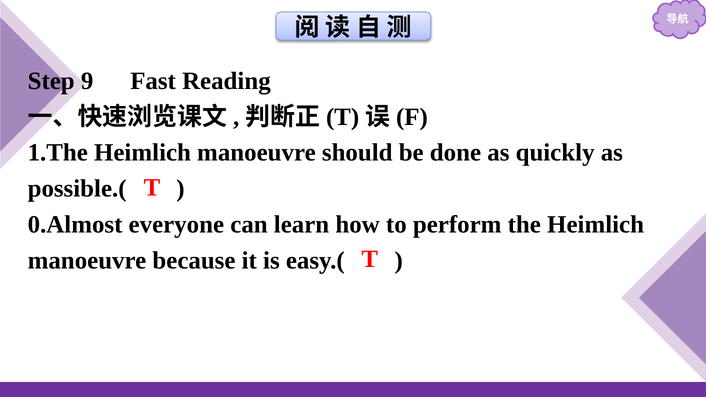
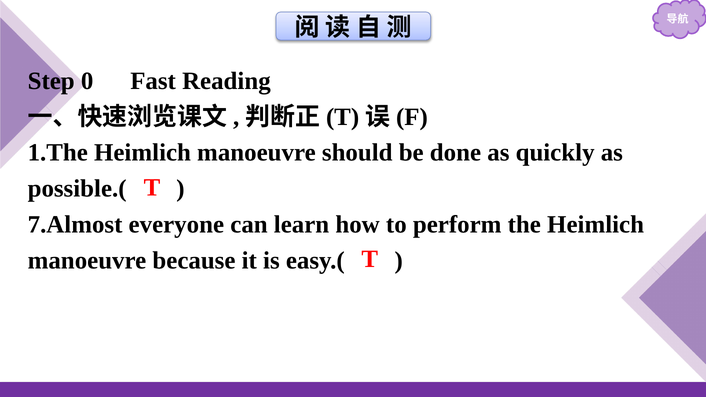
9: 9 -> 0 (87, 81)
0.Almost: 0.Almost -> 7.Almost (75, 225)
